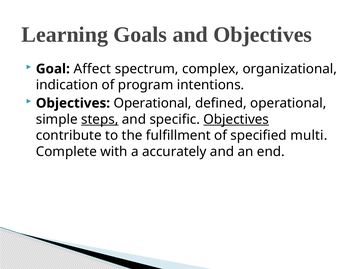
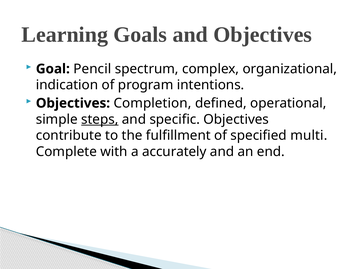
Affect: Affect -> Pencil (92, 69)
Objectives Operational: Operational -> Completion (152, 103)
Objectives underline: present -> none (236, 119)
